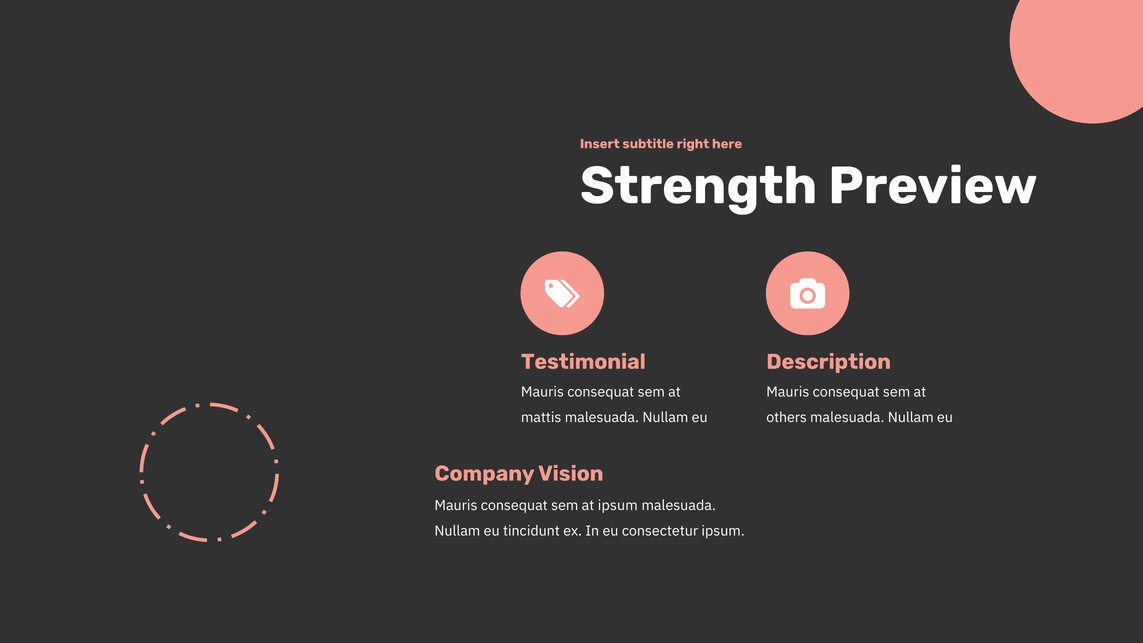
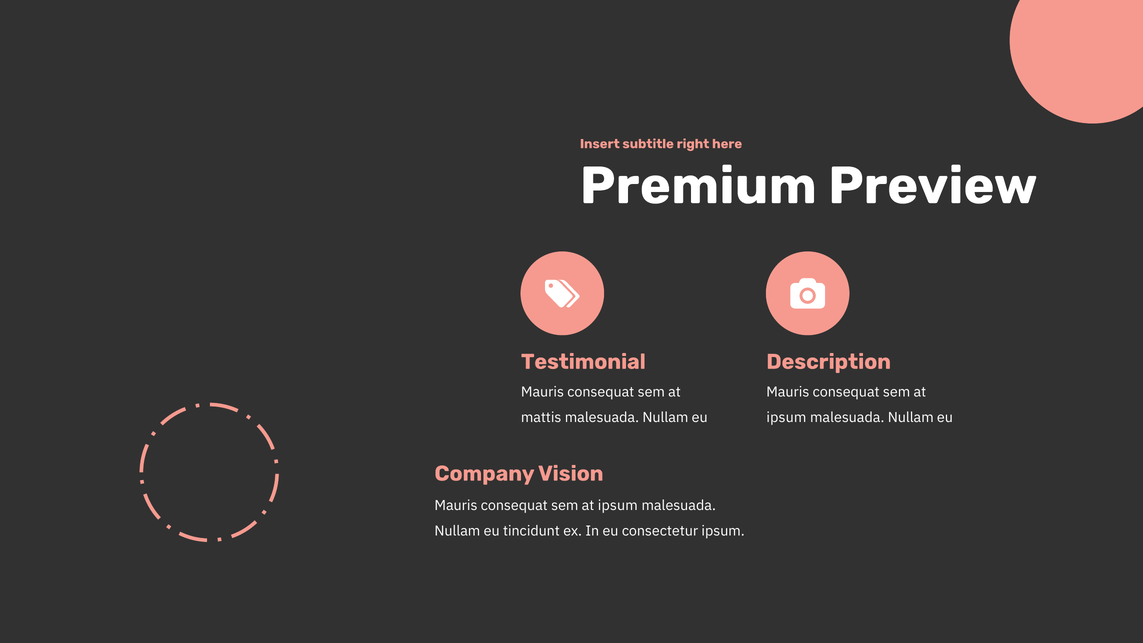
Strength: Strength -> Premium (698, 186)
others: others -> ipsum (786, 418)
